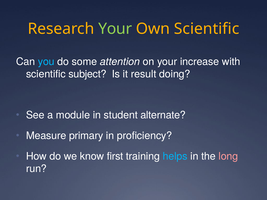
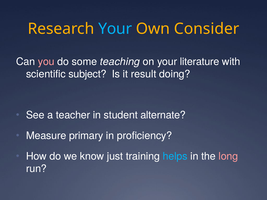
Your colour: light green -> light blue (115, 29)
Own Scientific: Scientific -> Consider (207, 29)
you colour: light blue -> pink (46, 62)
attention: attention -> teaching (120, 62)
increase: increase -> literature (200, 62)
module: module -> teacher (73, 115)
first: first -> just (115, 156)
